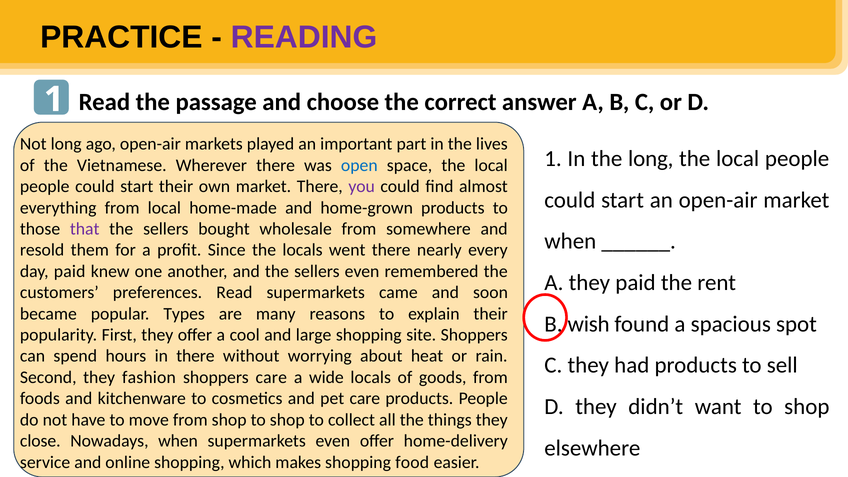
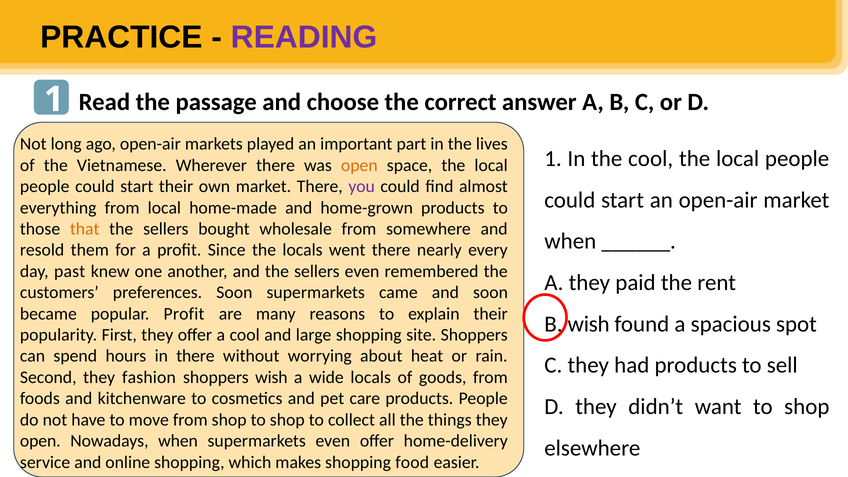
the long: long -> cool (651, 159)
open colour: blue -> orange (359, 165)
that colour: purple -> orange (85, 229)
day paid: paid -> past (70, 271)
preferences Read: Read -> Soon (234, 293)
popular Types: Types -> Profit (184, 314)
shoppers care: care -> wish (271, 377)
close: close -> open (40, 441)
